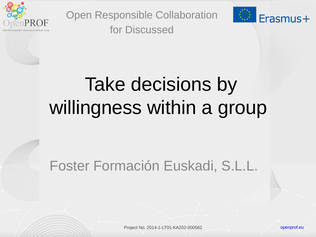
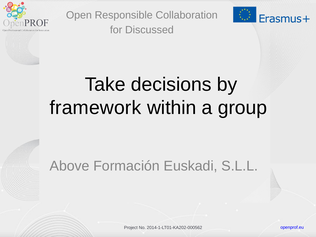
willingness: willingness -> framework (95, 108)
Foster: Foster -> Above (70, 166)
